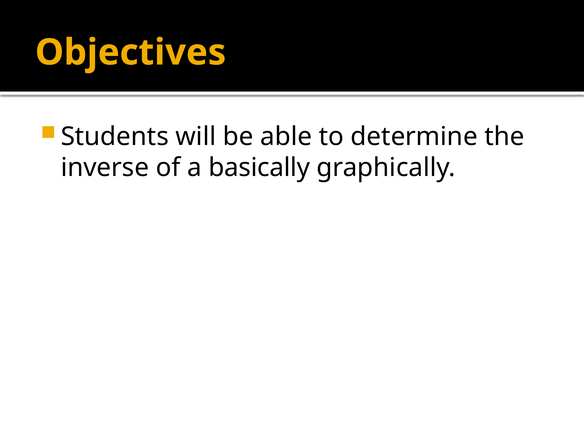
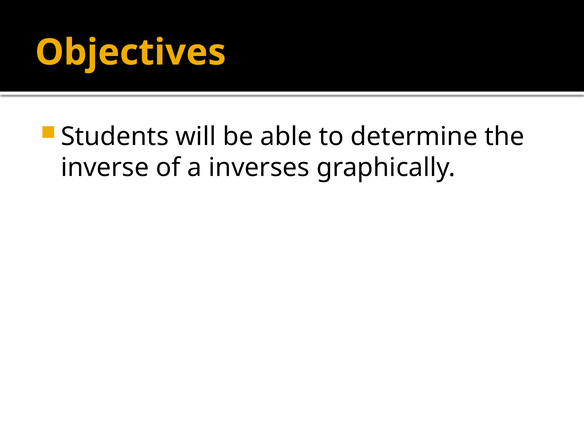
basically: basically -> inverses (259, 168)
